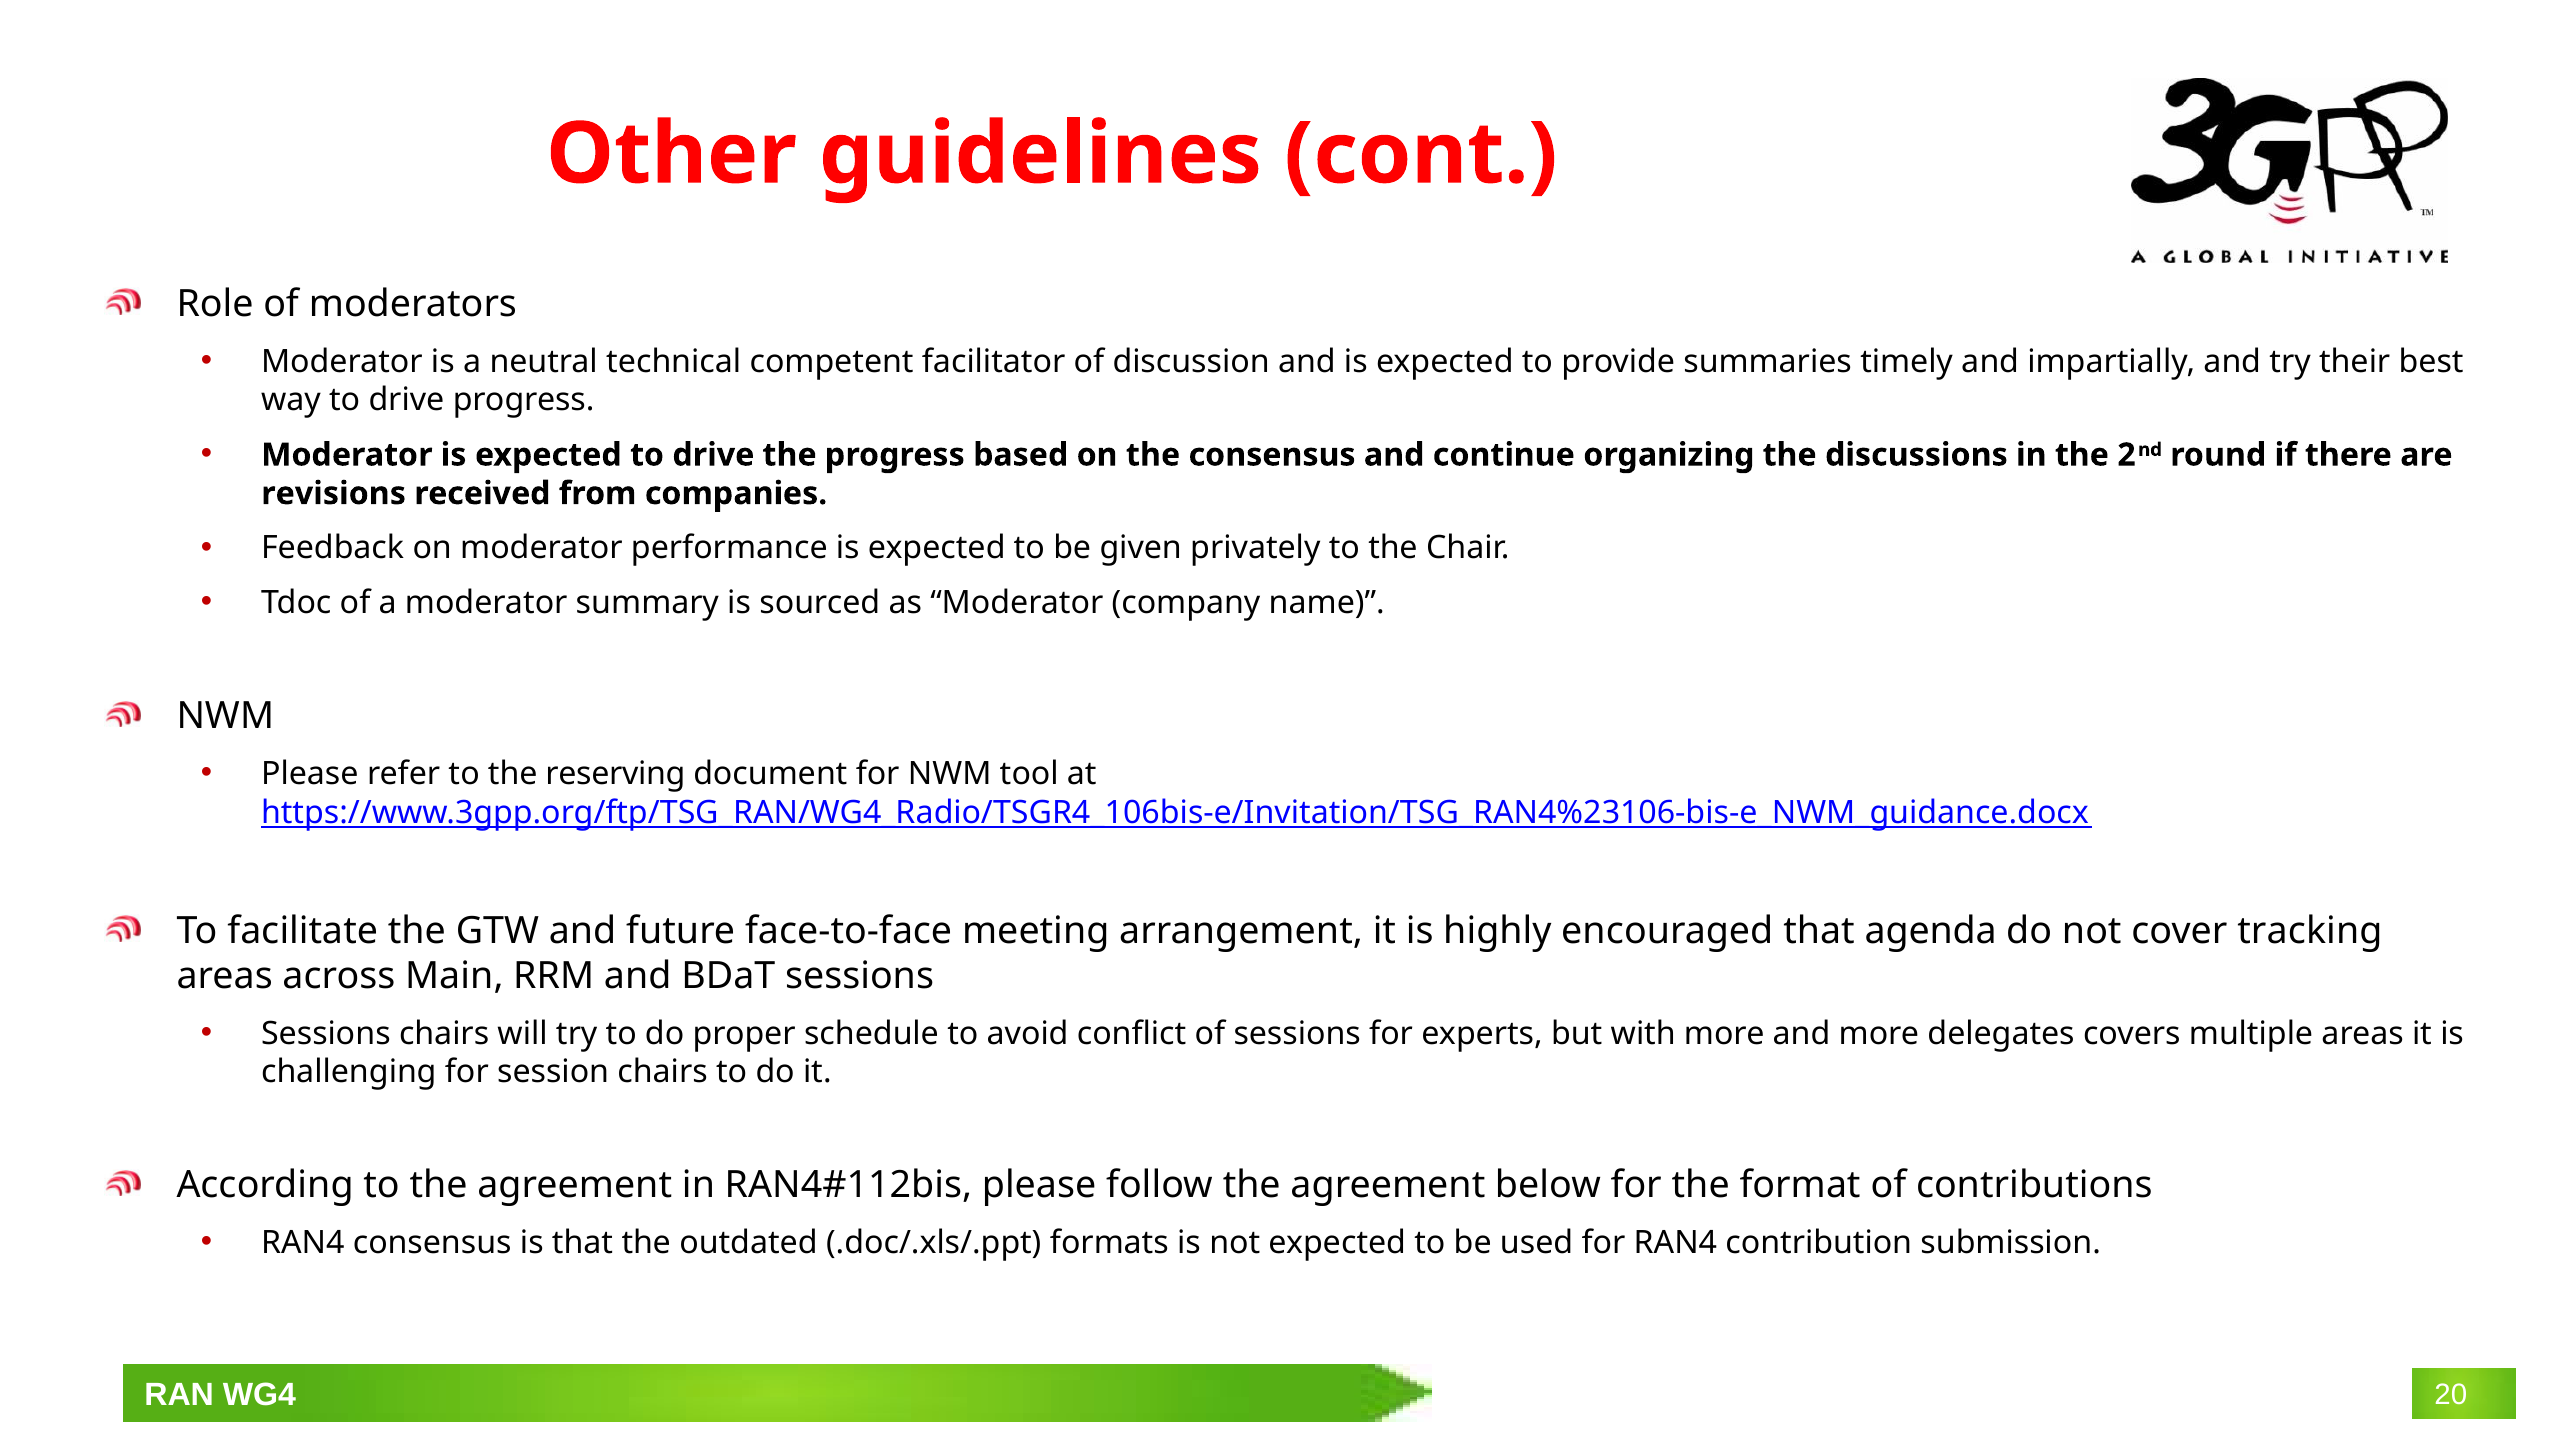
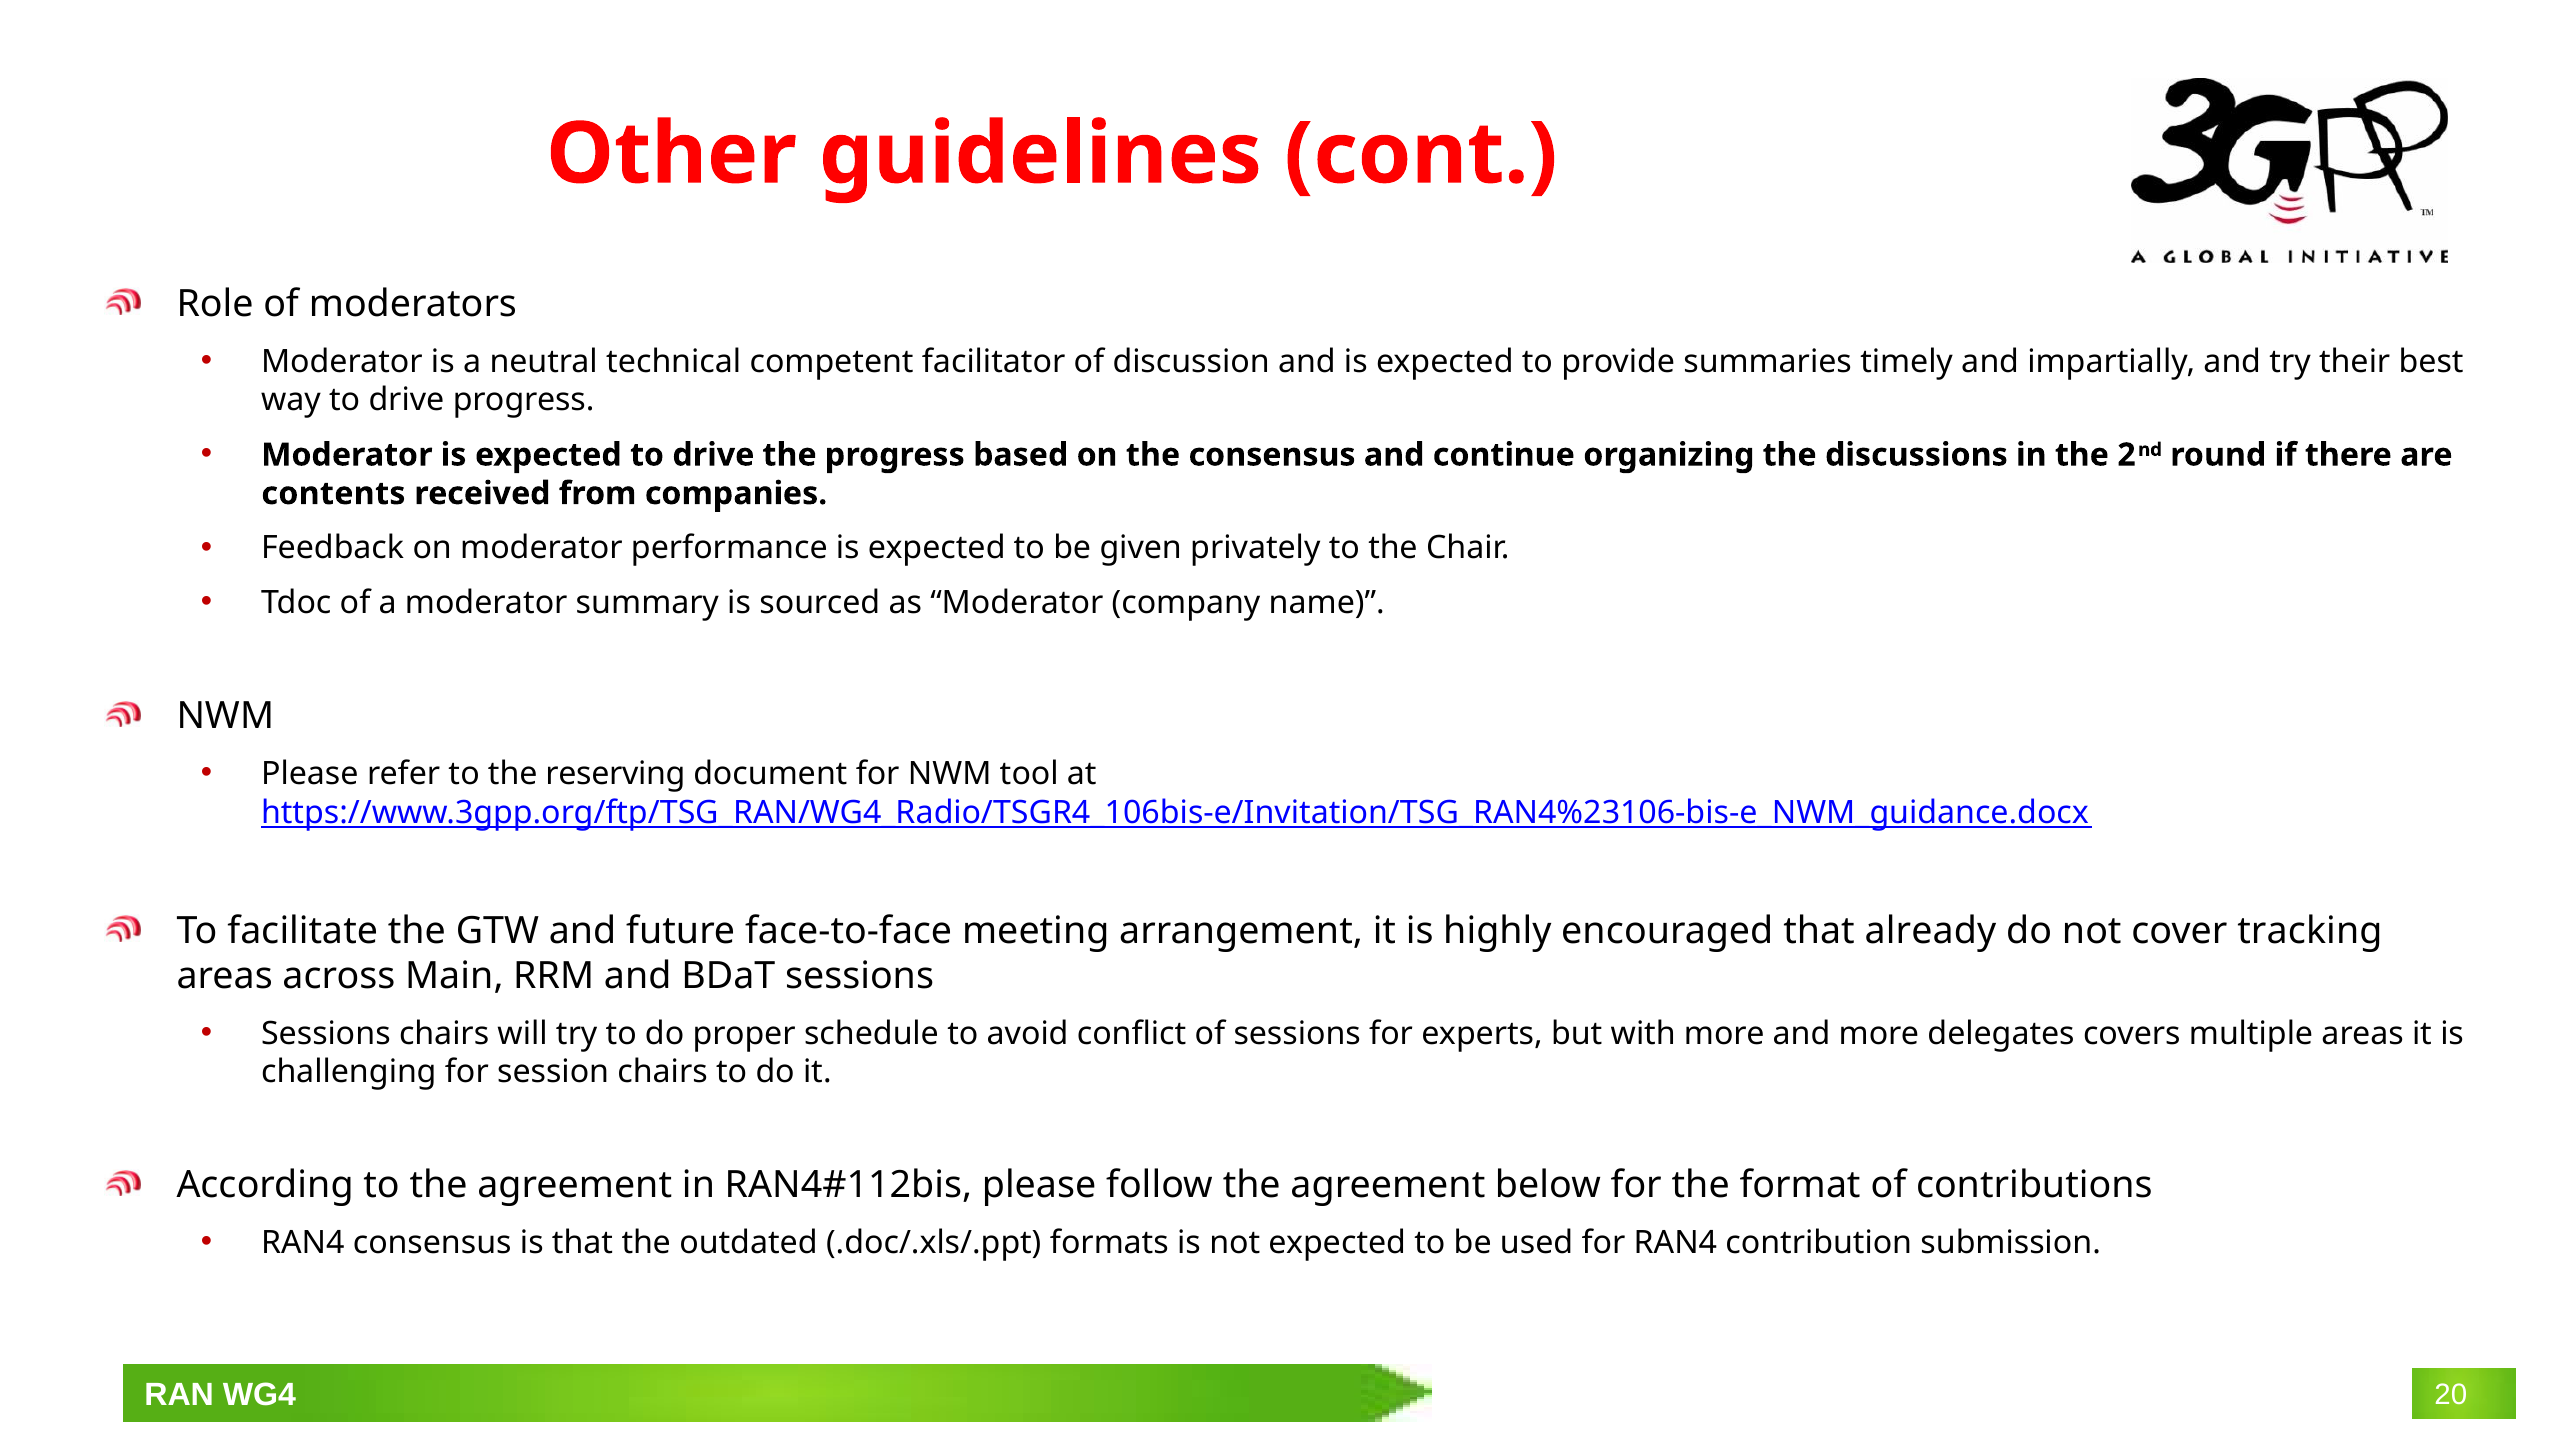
revisions: revisions -> contents (333, 494)
agenda: agenda -> already (1931, 931)
